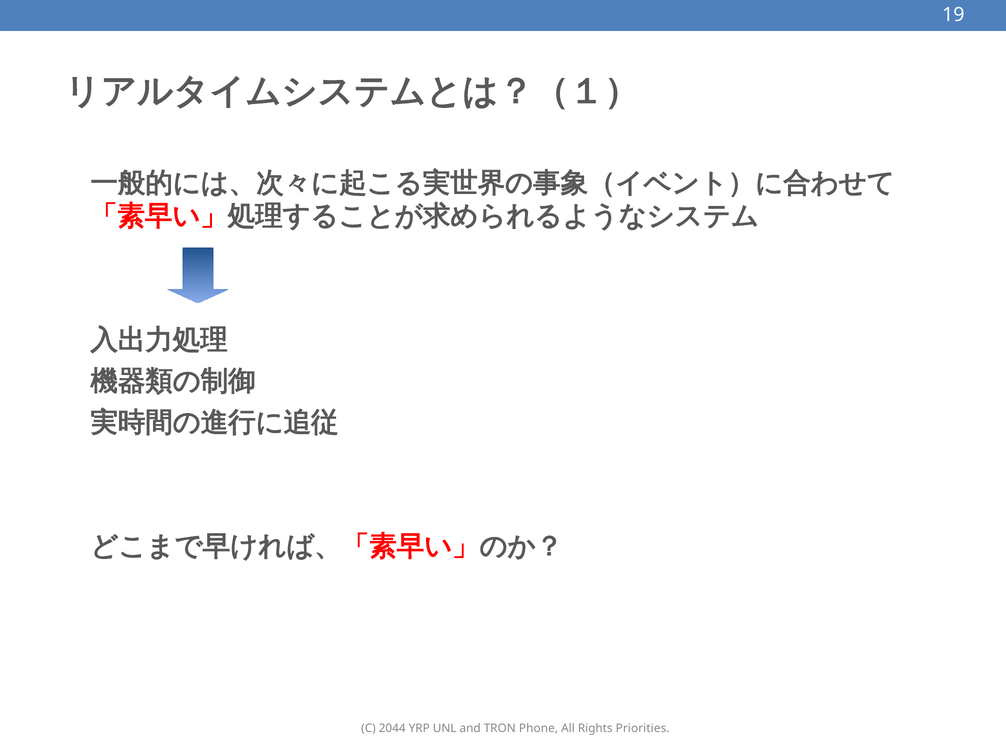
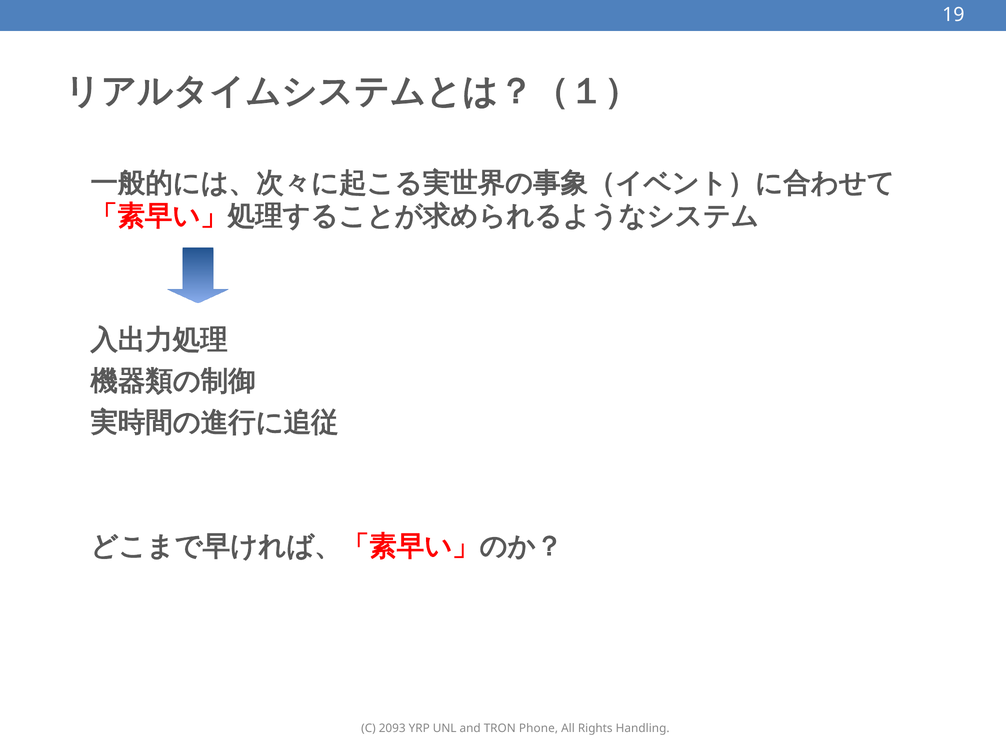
2044: 2044 -> 2093 (392, 729)
Priorities: Priorities -> Handling (643, 729)
